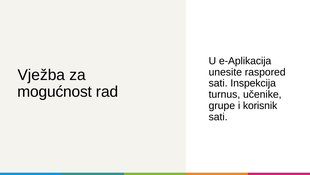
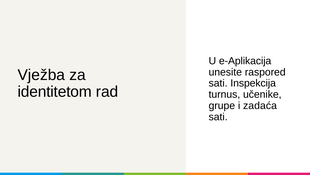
mogućnost: mogućnost -> identitetom (55, 91)
korisnik: korisnik -> zadaća (260, 105)
